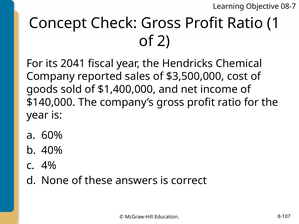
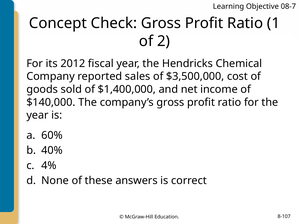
2041: 2041 -> 2012 (73, 64)
